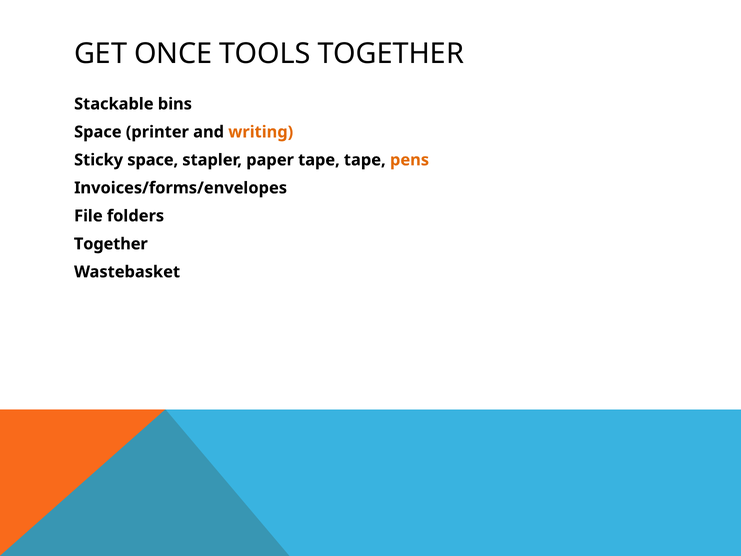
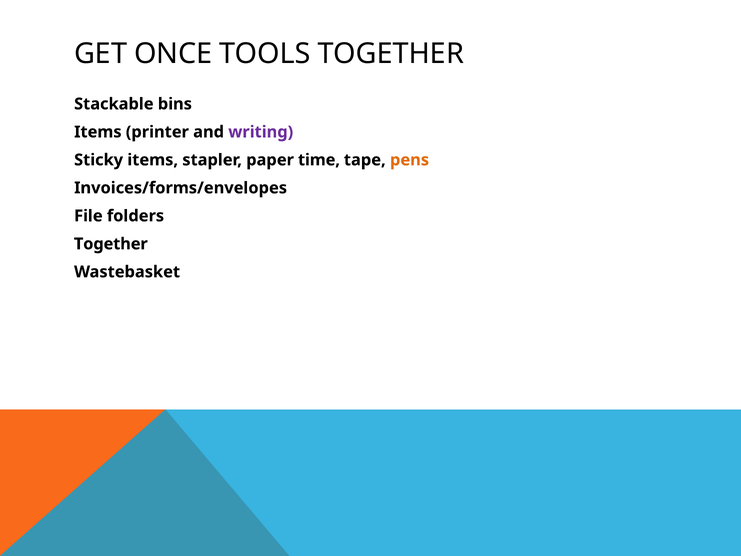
Space: Space -> Items (98, 132)
writing colour: orange -> purple (261, 132)
Sticky space: space -> items (153, 160)
paper tape: tape -> time (319, 160)
